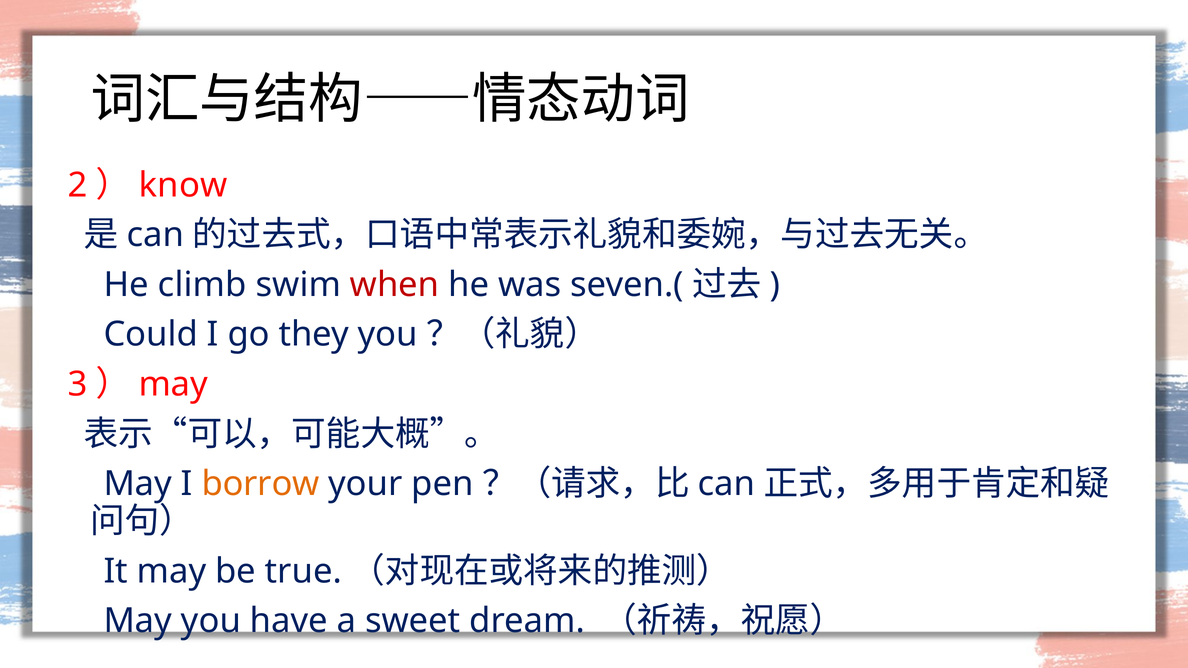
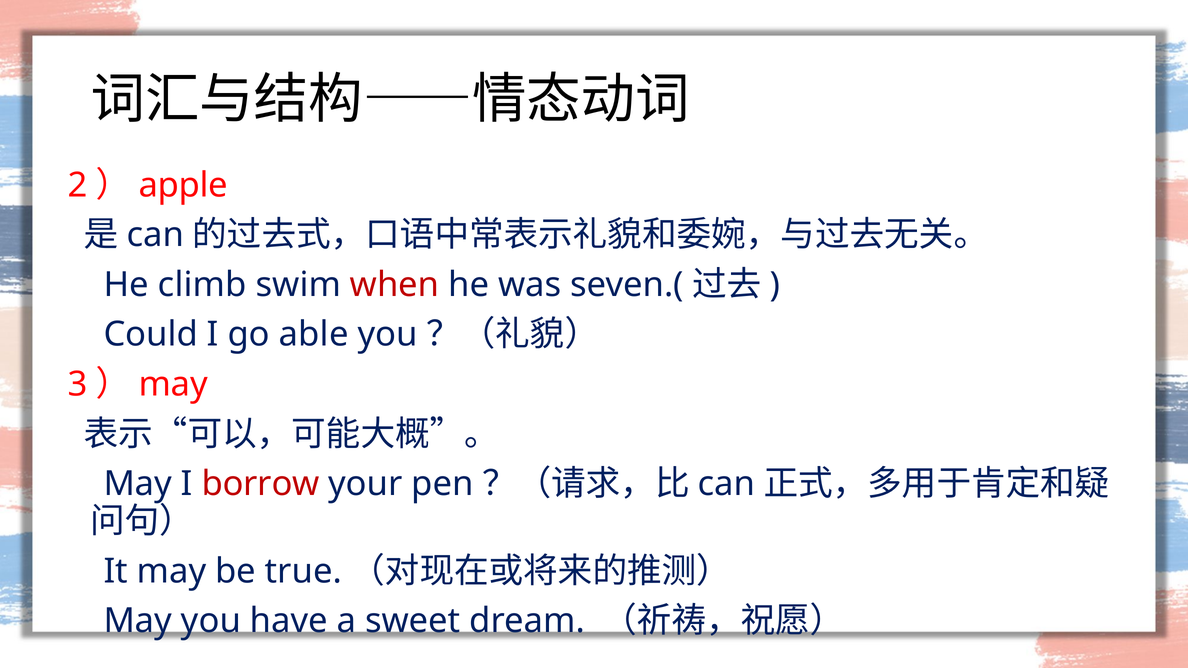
know: know -> apple (183, 185)
they: they -> able (314, 335)
borrow colour: orange -> red (261, 484)
